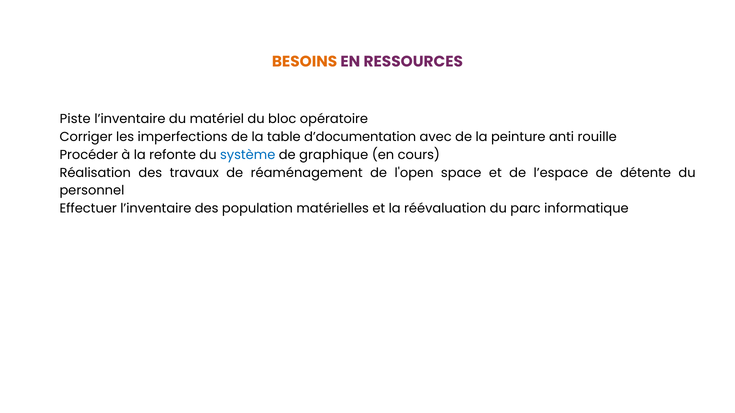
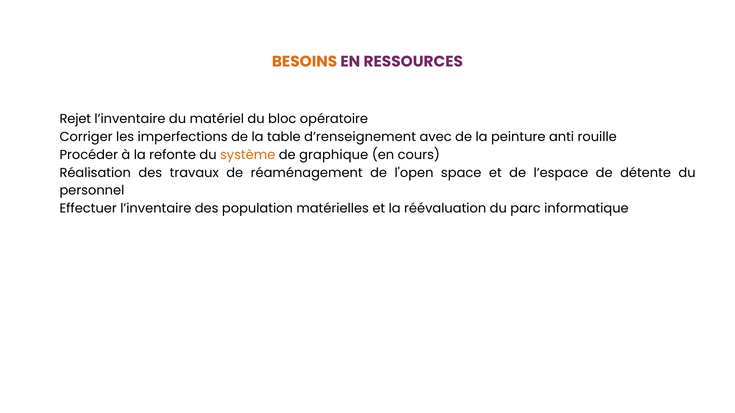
Piste: Piste -> Rejet (75, 119)
d’documentation: d’documentation -> d’renseignement (360, 137)
système colour: blue -> orange (248, 155)
